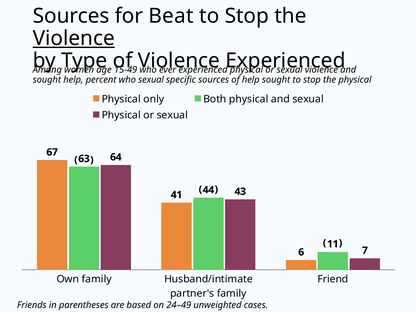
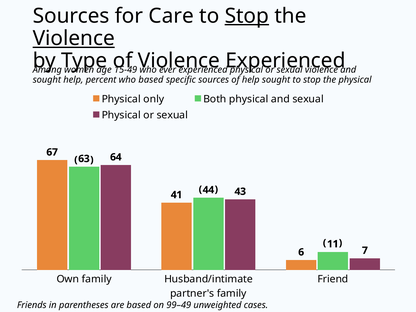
Beat: Beat -> Care (171, 16)
Stop underline: none -> present (247, 16)
who sexual: sexual -> based (151, 80)
24–49: 24–49 -> 99–49 (179, 305)
